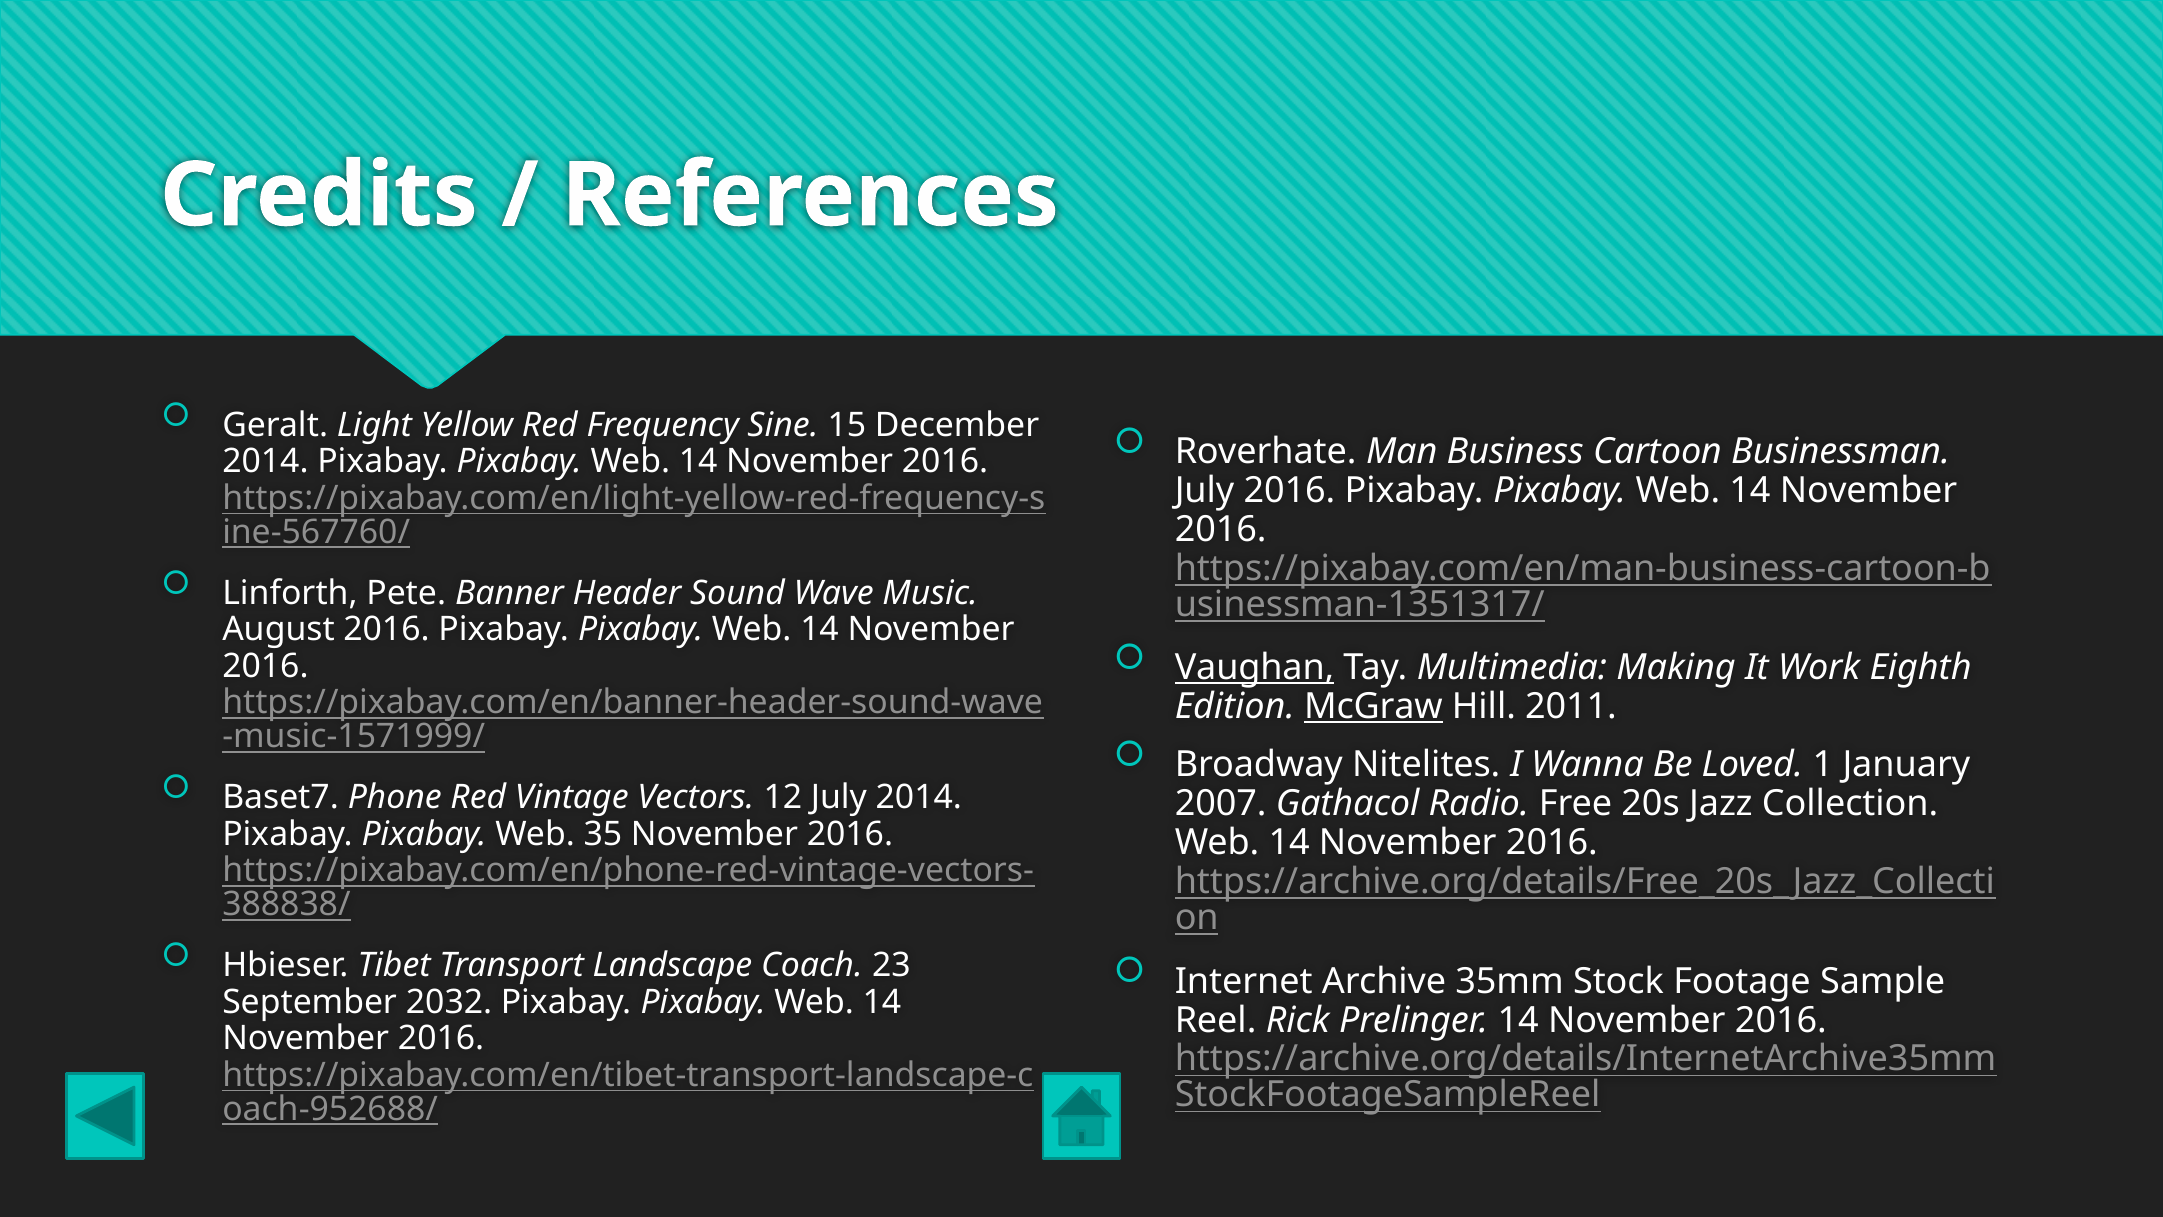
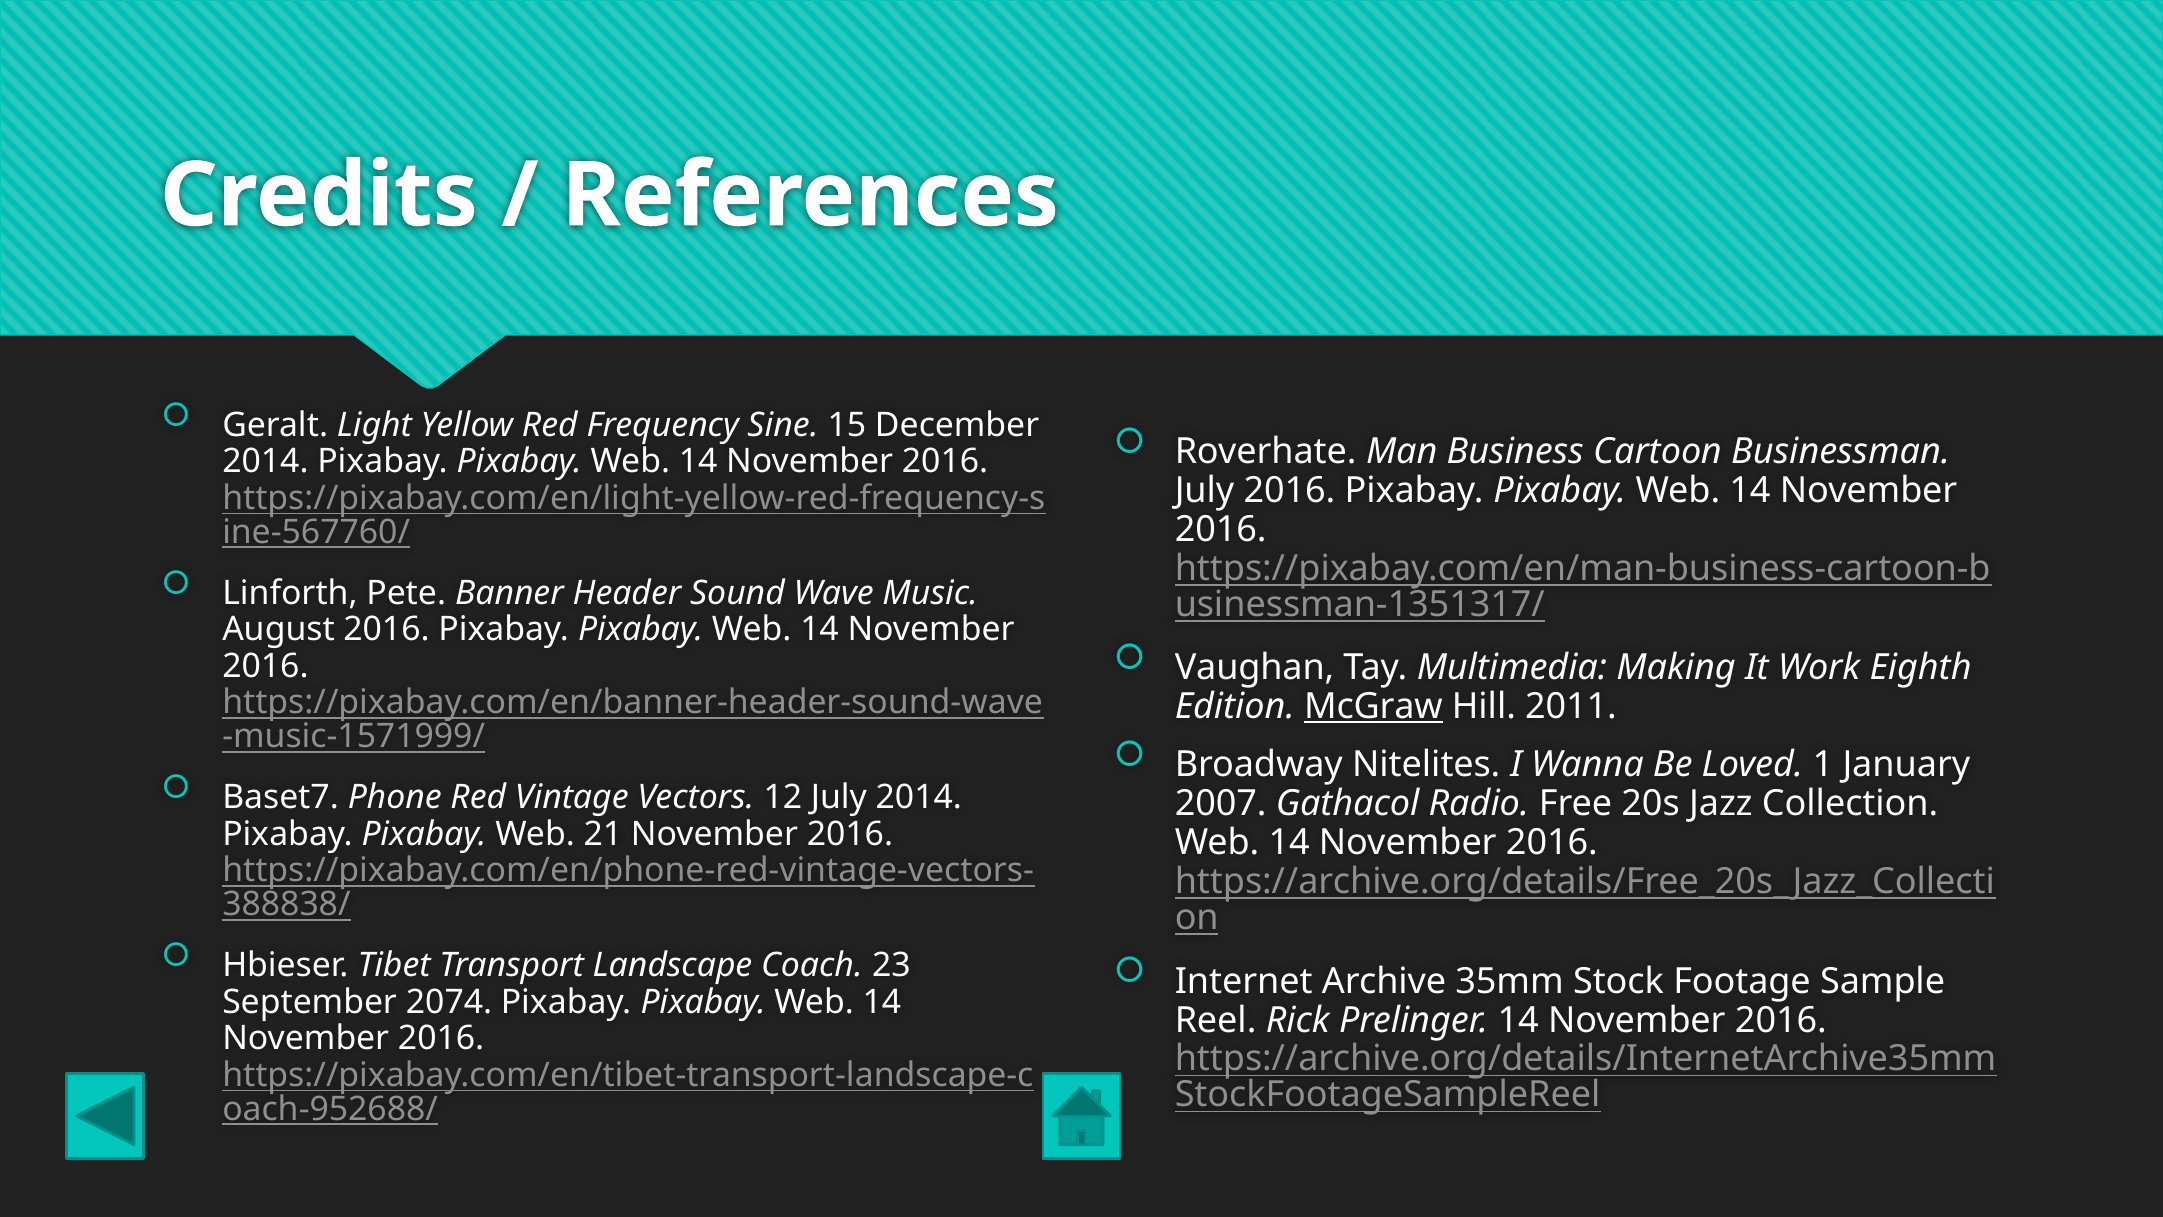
Vaughan underline: present -> none (1255, 668)
35: 35 -> 21 (603, 834)
2032: 2032 -> 2074 (449, 1002)
